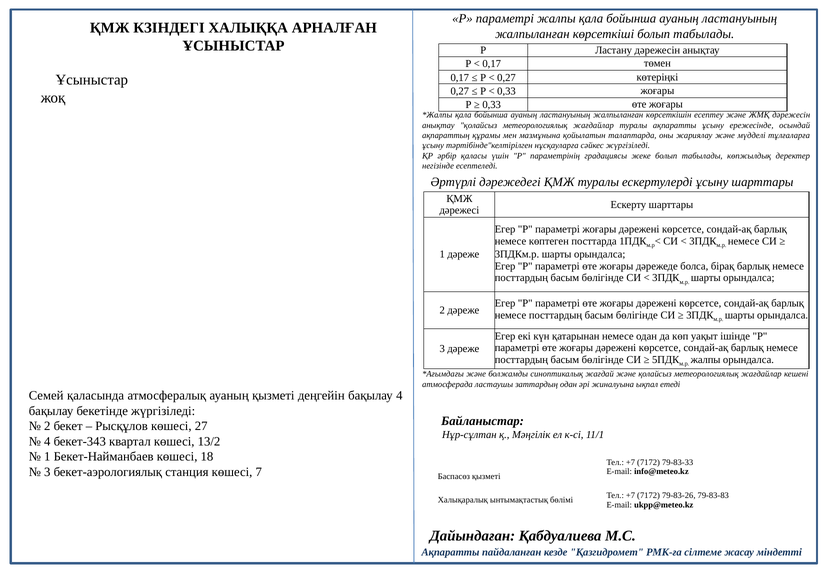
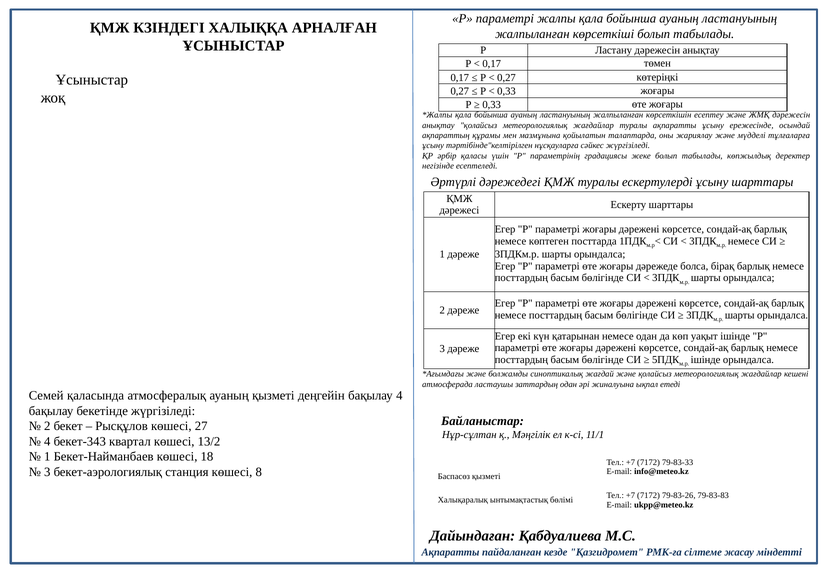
жалпы: жалпы -> ішінде (706, 360)
7: 7 -> 8 (259, 472)
